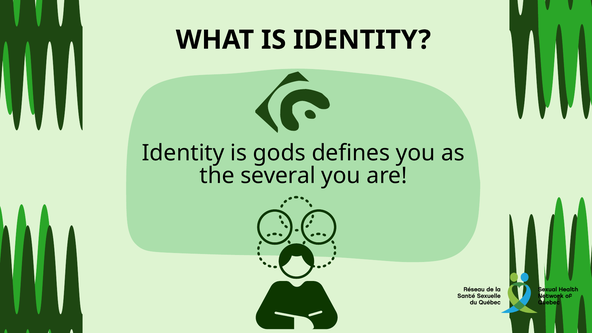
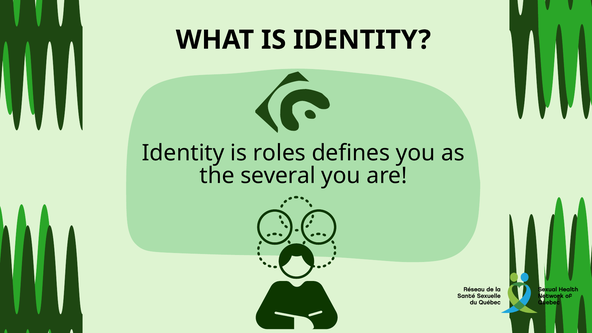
gods: gods -> roles (279, 153)
